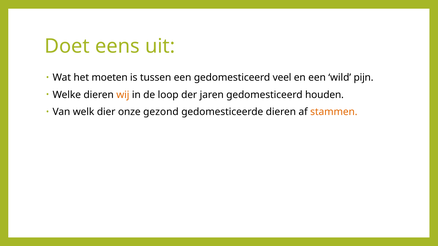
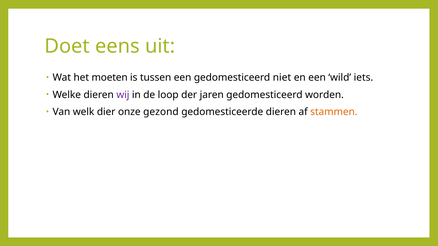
veel: veel -> niet (282, 78)
pijn: pijn -> iets (363, 78)
wij colour: orange -> purple (123, 95)
houden: houden -> worden (324, 95)
